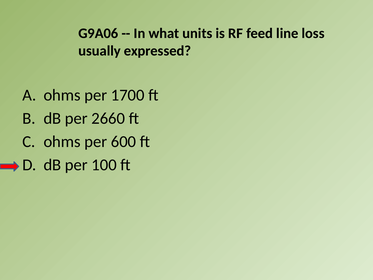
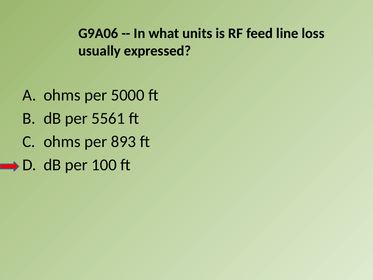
1700: 1700 -> 5000 (128, 95)
2660: 2660 -> 5561 (108, 118)
600: 600 -> 893 (124, 141)
